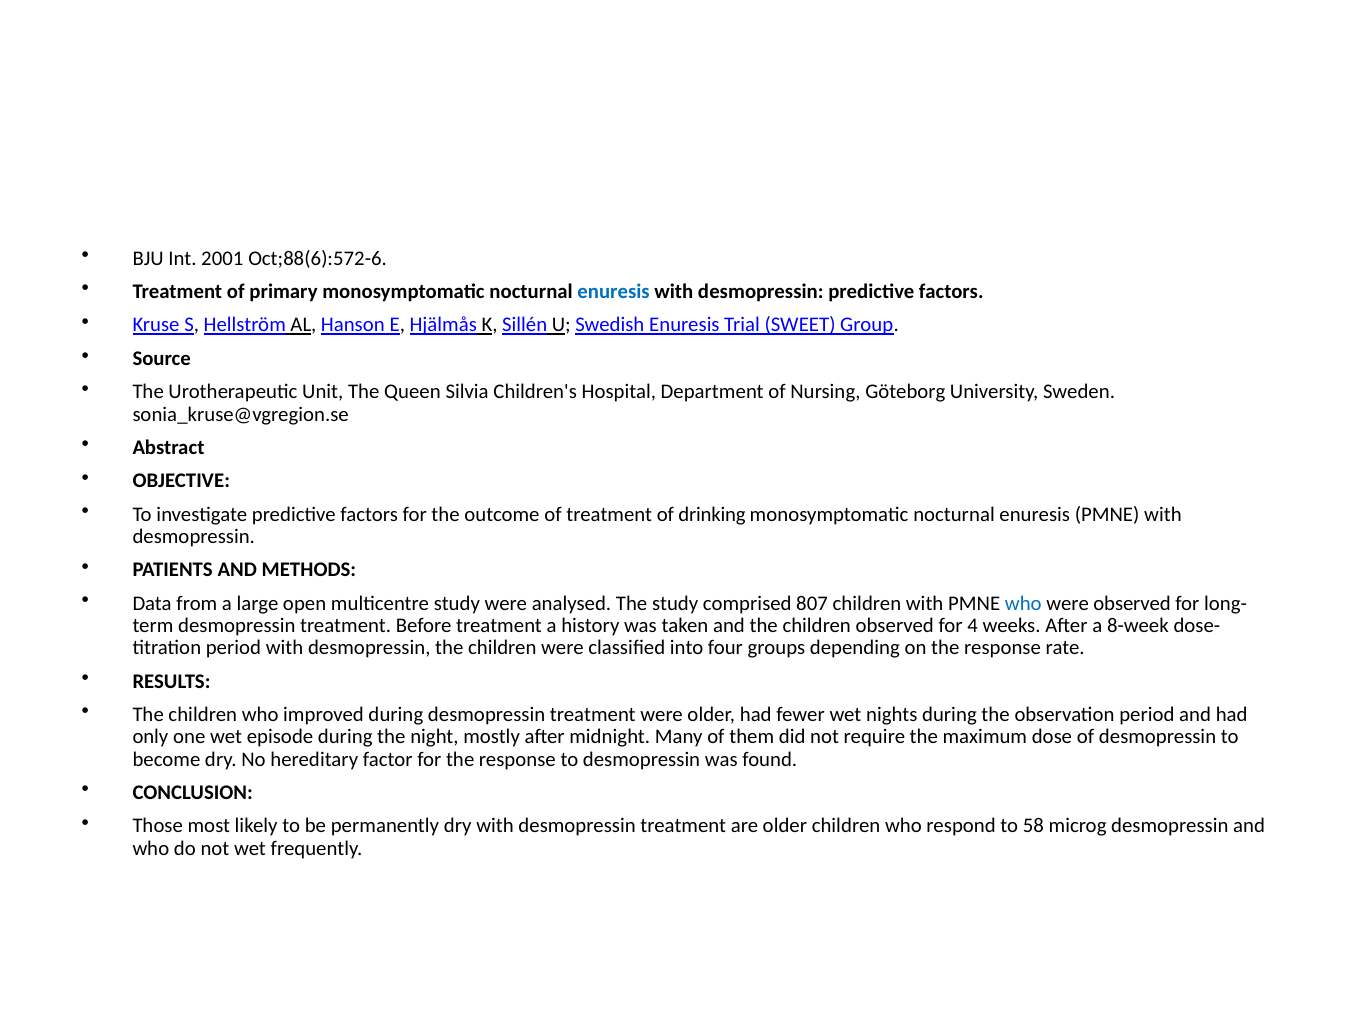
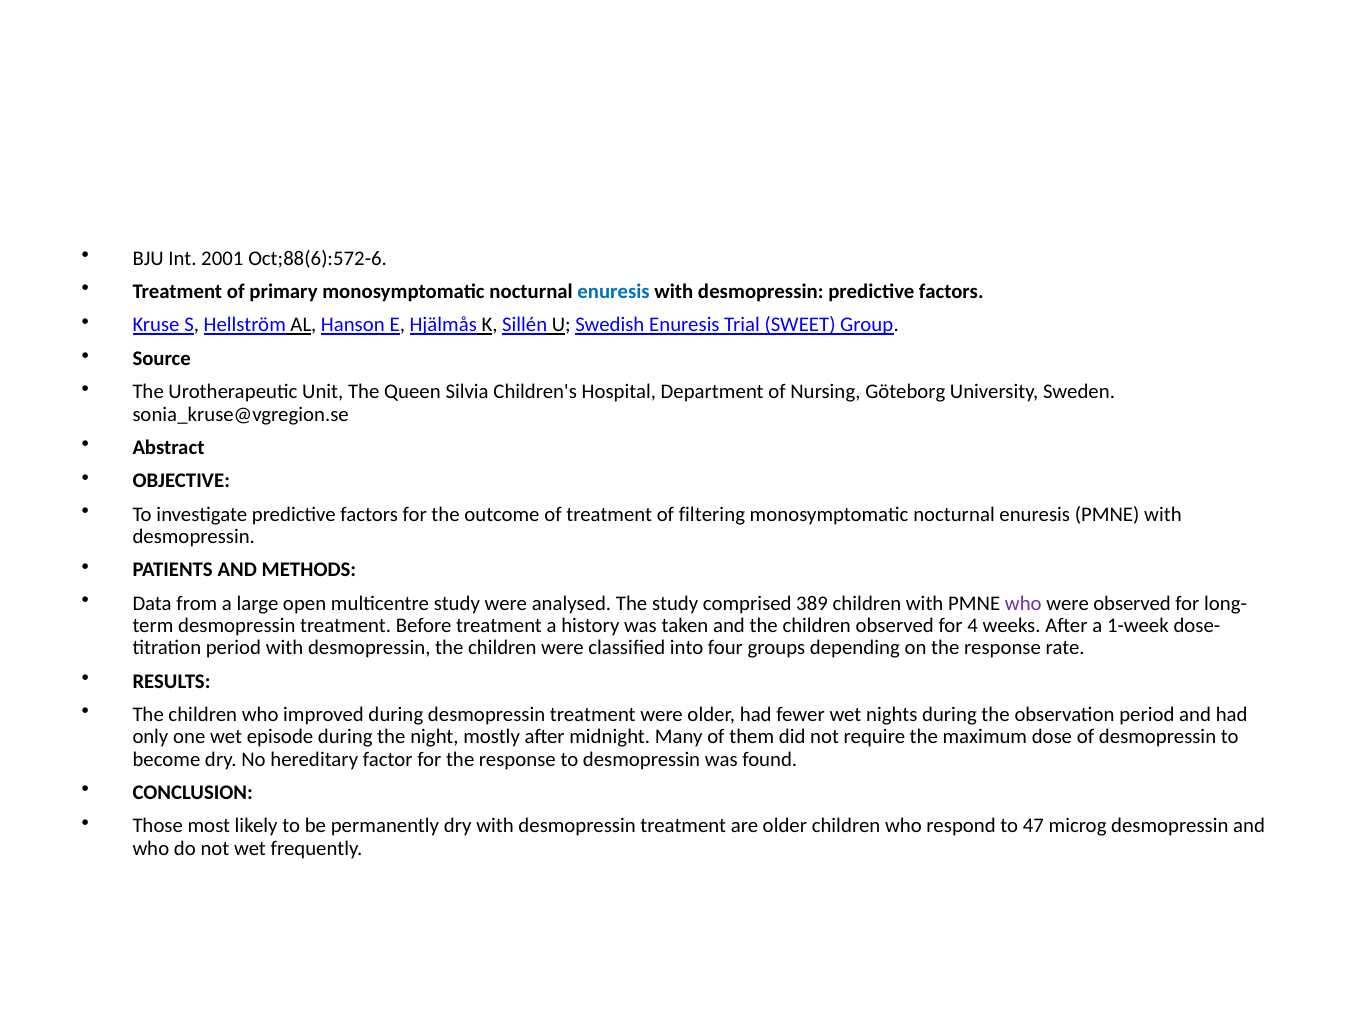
drinking: drinking -> filtering (712, 514)
807: 807 -> 389 (812, 603)
who colour: blue -> purple (1023, 603)
8-week: 8-week -> 1-week (1138, 626)
58: 58 -> 47 (1033, 826)
